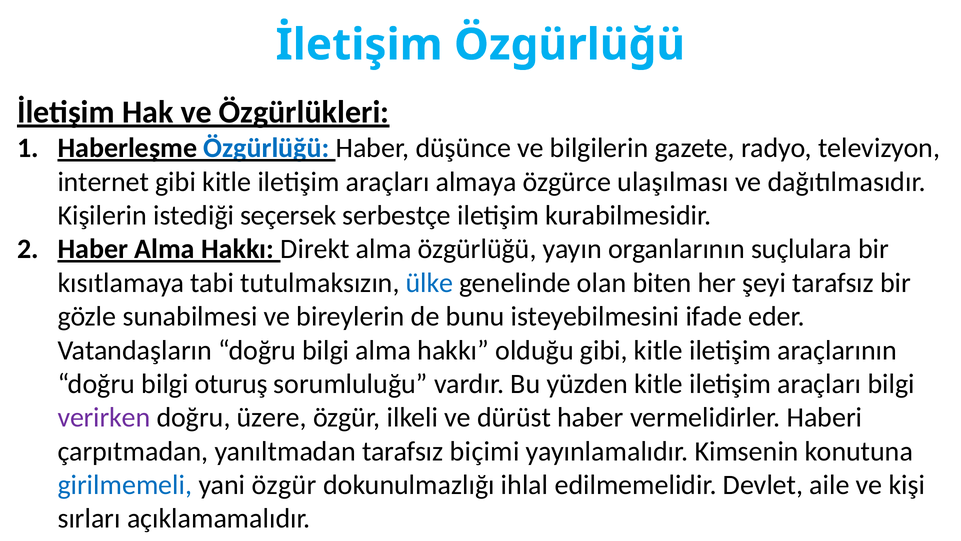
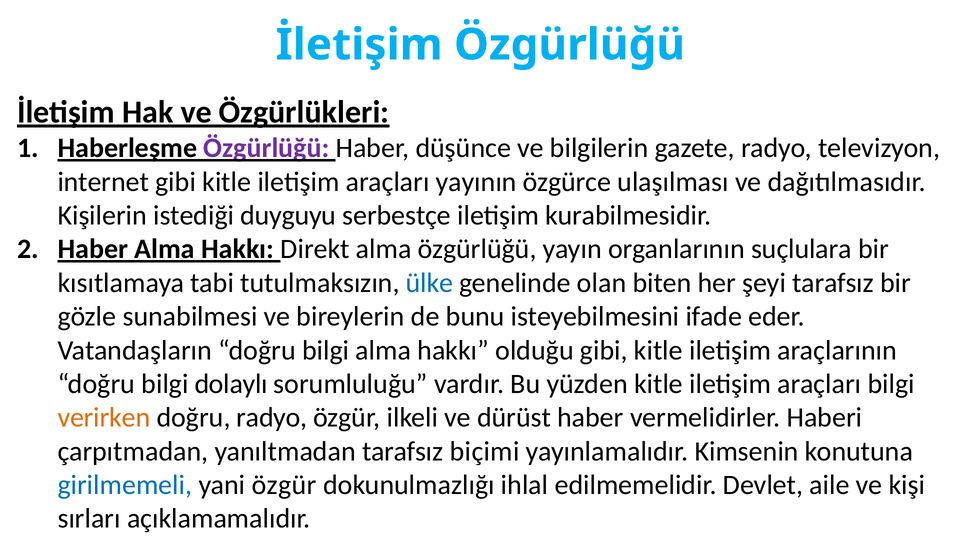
Özgürlüğü colour: blue -> purple (266, 148)
almaya: almaya -> yayının (476, 182)
seçersek: seçersek -> duyguyu (288, 215)
oturuş: oturuş -> dolaylı (231, 384)
verirken colour: purple -> orange (104, 417)
doğru üzere: üzere -> radyo (272, 417)
